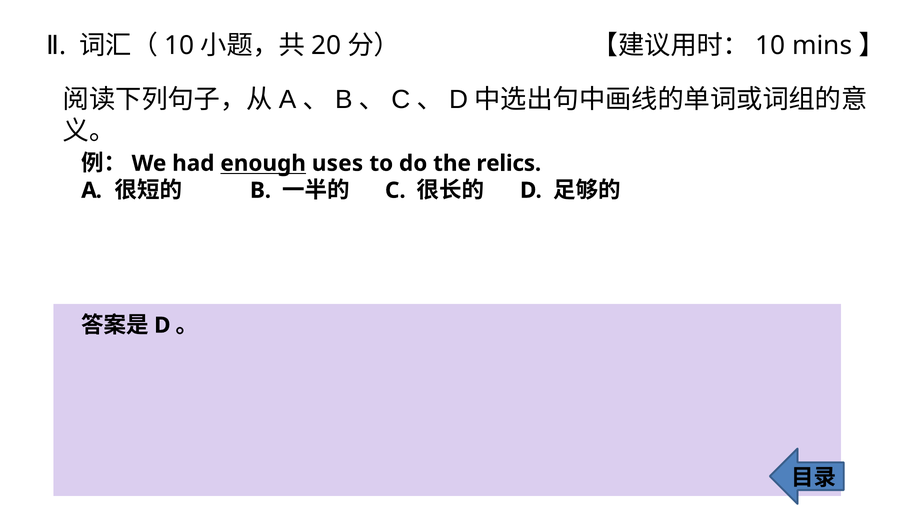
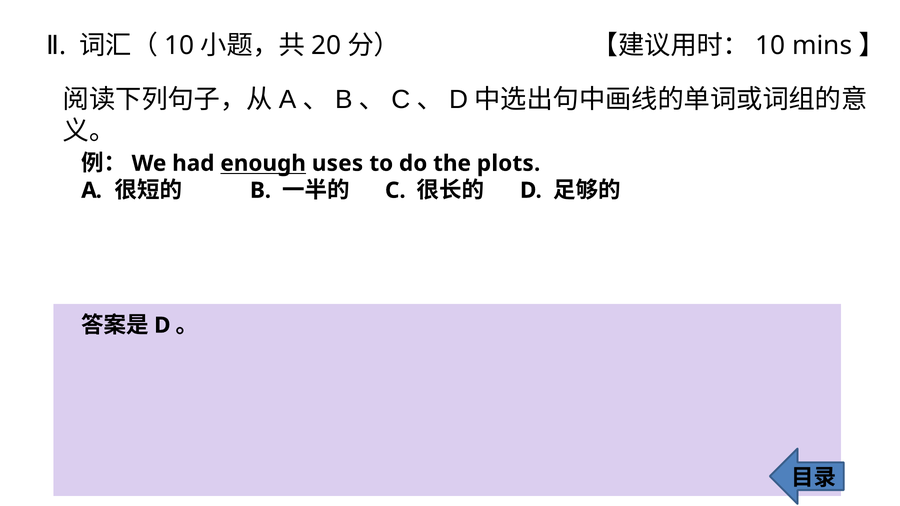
relics: relics -> plots (509, 163)
